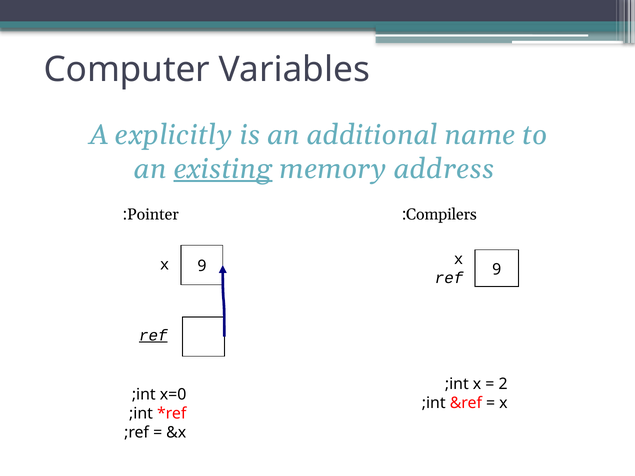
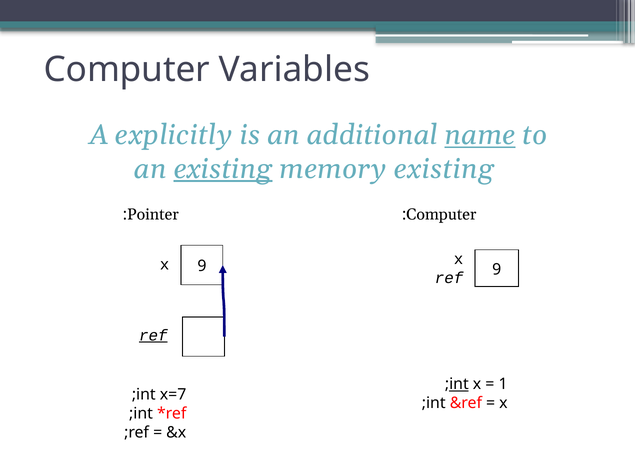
name underline: none -> present (480, 135)
memory address: address -> existing (444, 169)
Compilers: Compilers -> Computer (441, 215)
int underline: none -> present (459, 384)
2: 2 -> 1 (503, 384)
x=0: x=0 -> x=7 (173, 395)
